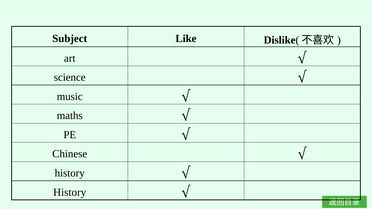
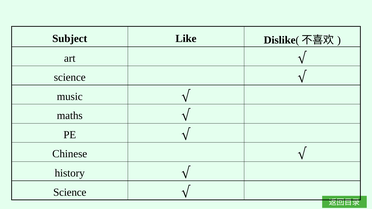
History: History -> Science (70, 192)
